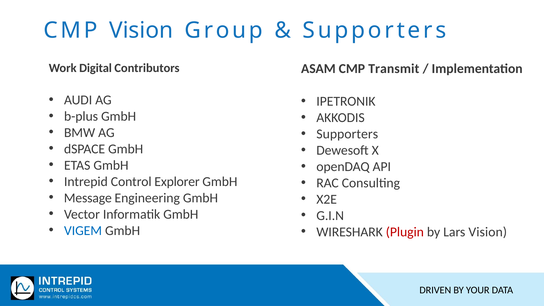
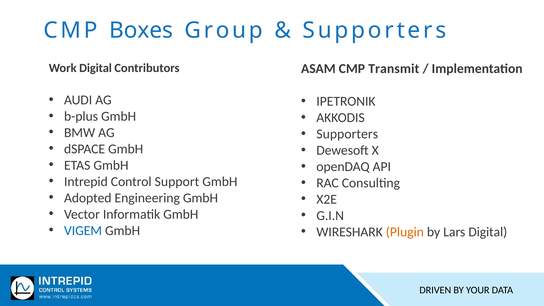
CMP Vision: Vision -> Boxes (141, 30)
Explorer: Explorer -> Support (177, 182)
Message: Message -> Adopted (88, 198)
Plugin colour: red -> orange (405, 232)
Lars Vision: Vision -> Digital (488, 232)
